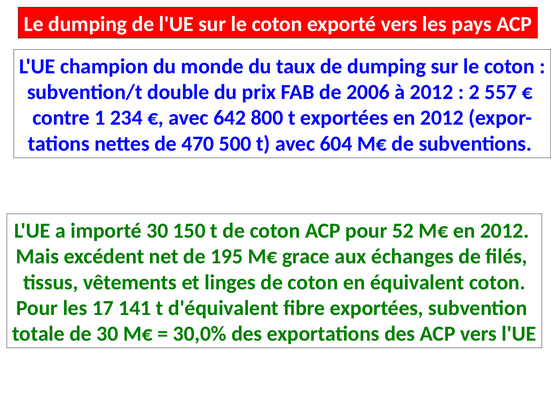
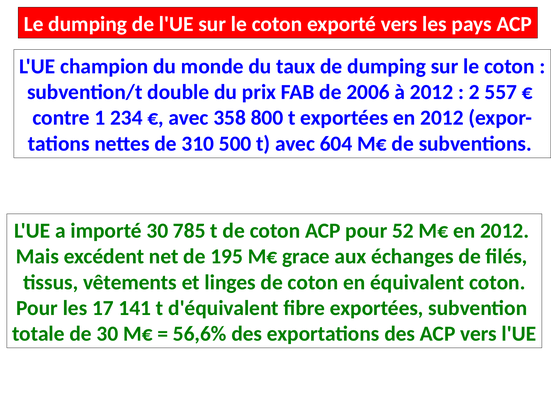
642: 642 -> 358 (230, 118)
470: 470 -> 310 (198, 144)
150: 150 -> 785 (189, 231)
30,0%: 30,0% -> 56,6% (200, 334)
